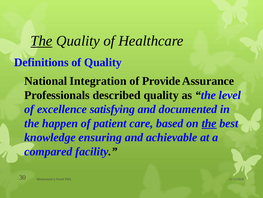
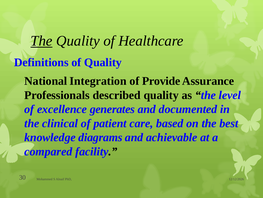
satisfying: satisfying -> generates (112, 109)
happen: happen -> clinical (60, 123)
the underline: present -> none (209, 123)
ensuring: ensuring -> diagrams (100, 137)
